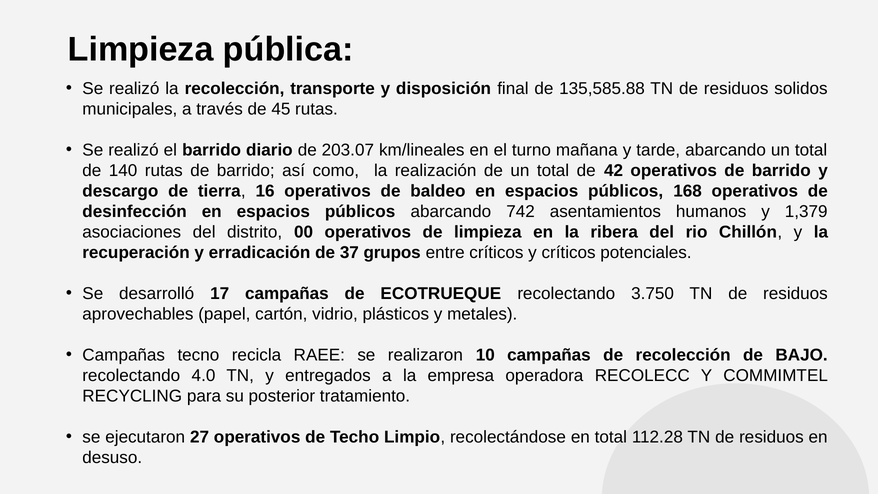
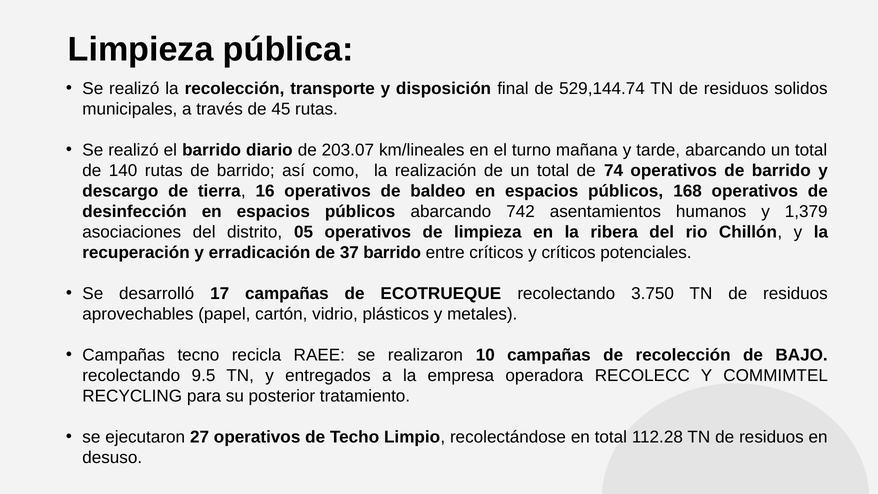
135,585.88: 135,585.88 -> 529,144.74 (602, 89)
42: 42 -> 74 (614, 171)
00: 00 -> 05 (304, 232)
37 grupos: grupos -> barrido (392, 253)
4.0: 4.0 -> 9.5 (203, 376)
